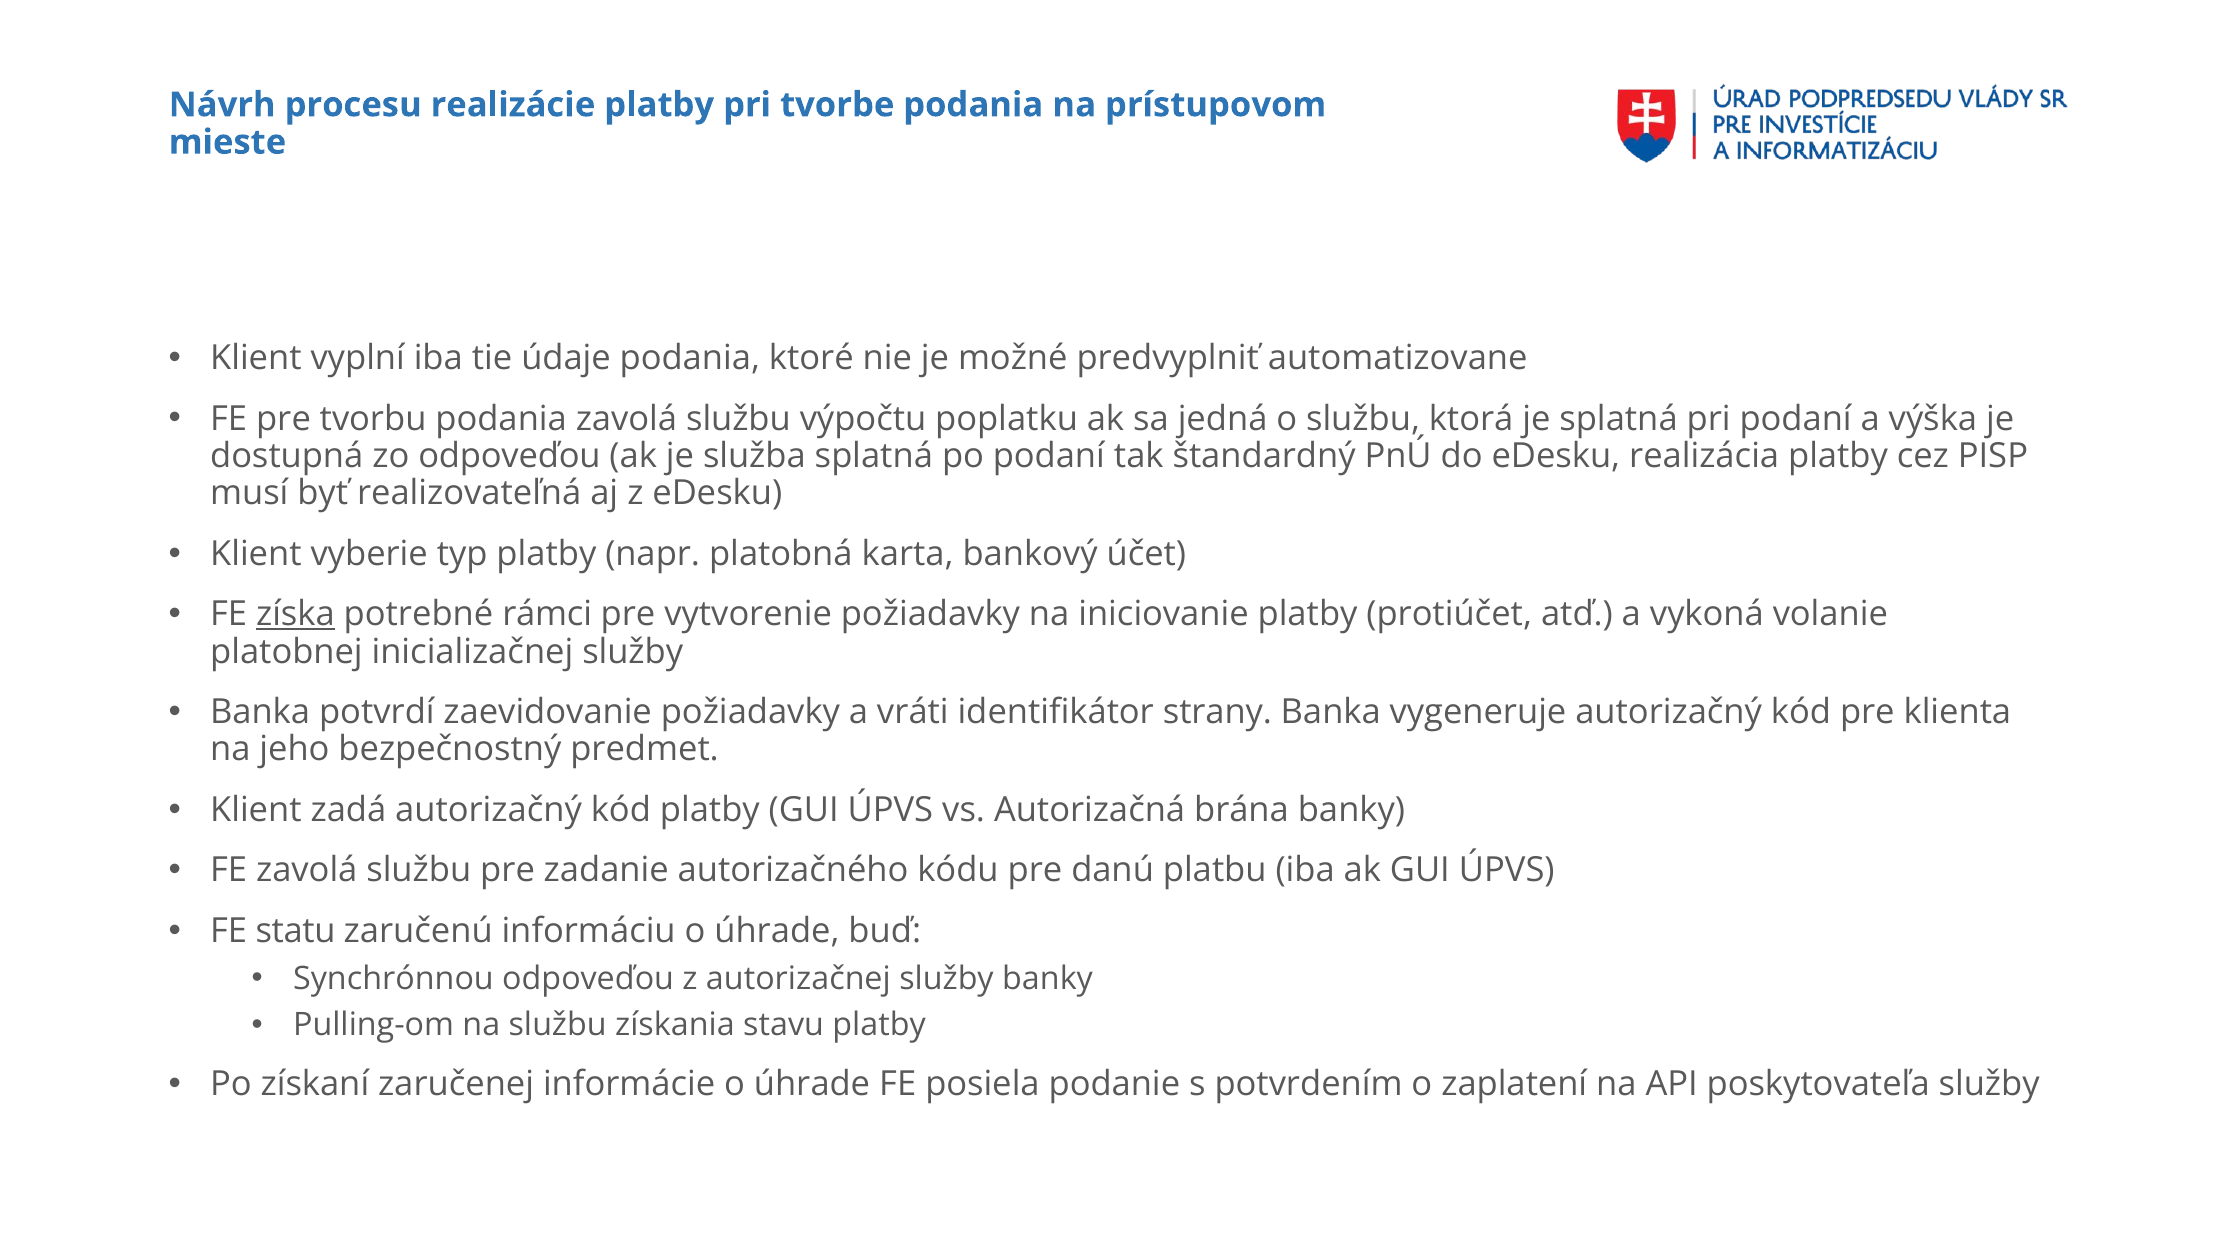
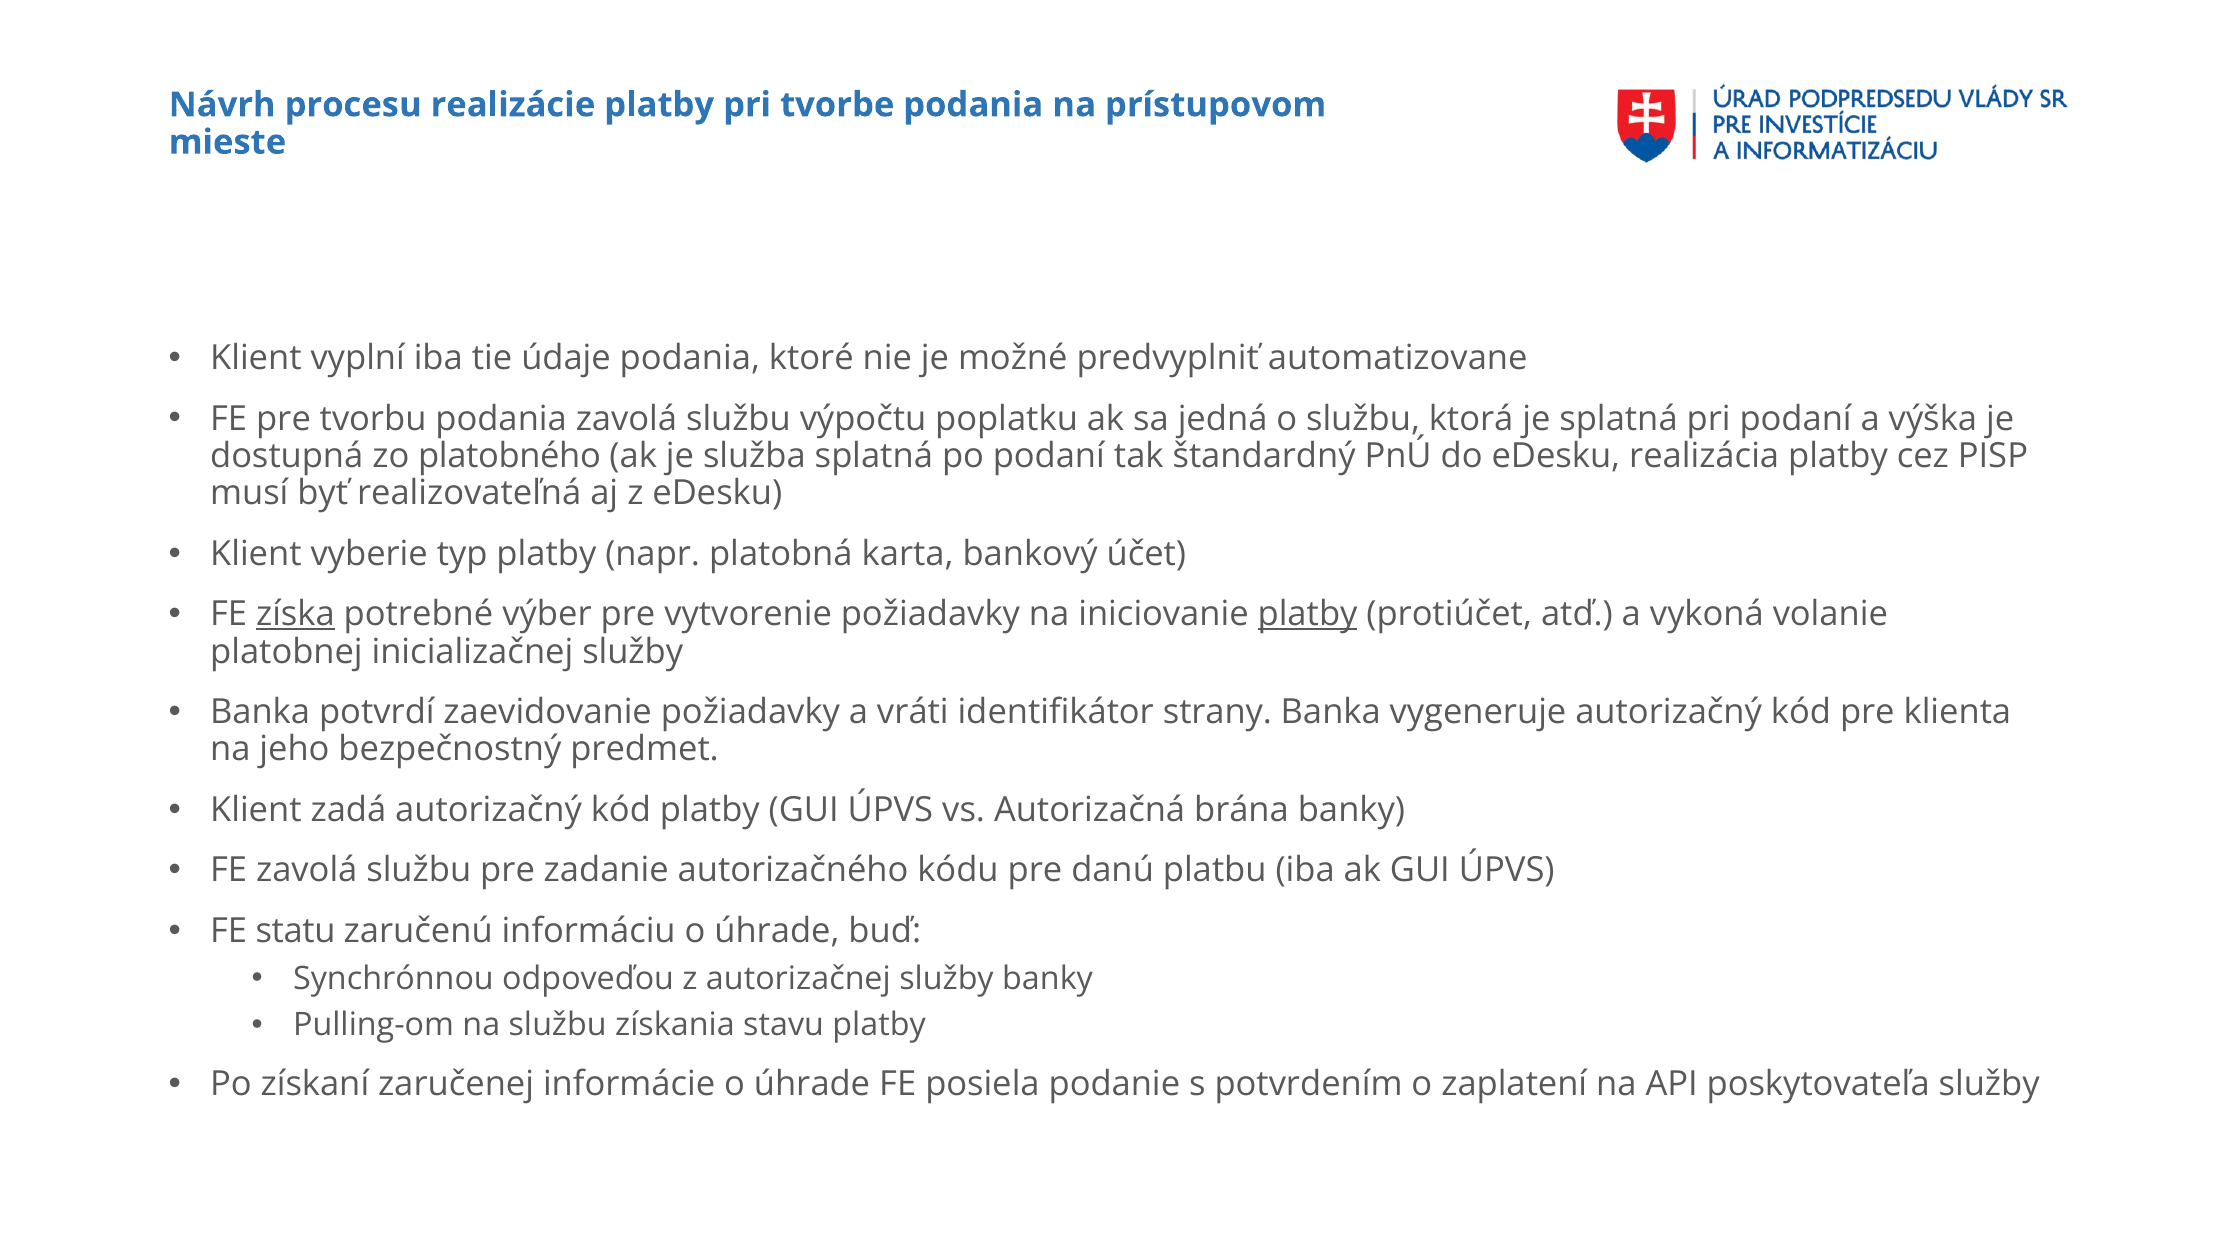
zo odpoveďou: odpoveďou -> platobného (510, 456)
rámci: rámci -> výber (547, 614)
platby underline: none -> present (1308, 614)
